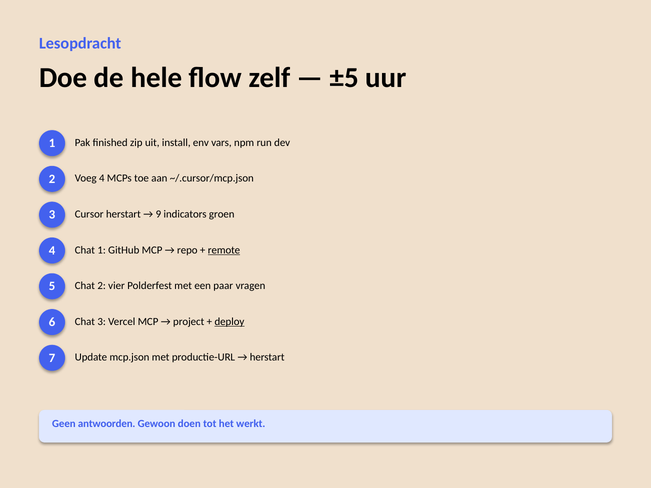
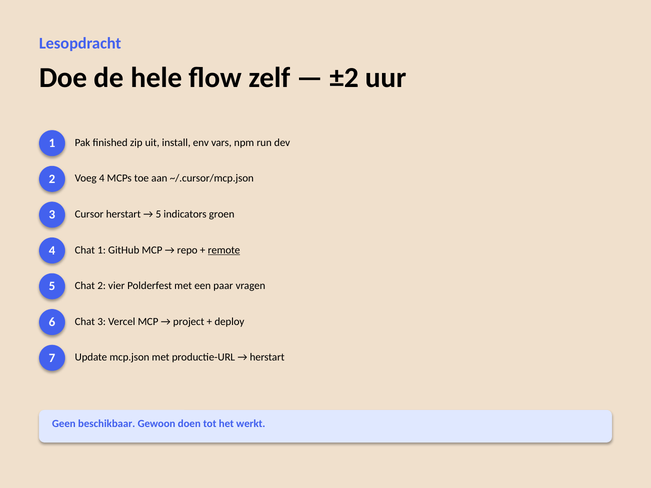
±5: ±5 -> ±2 (344, 78)
9: 9 -> 5 (158, 214)
deploy underline: present -> none (229, 322)
antwoorden: antwoorden -> beschikbaar (107, 424)
